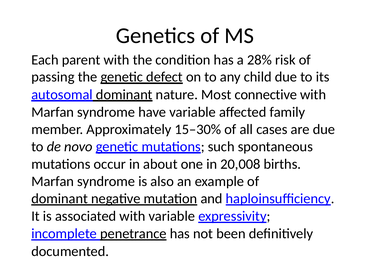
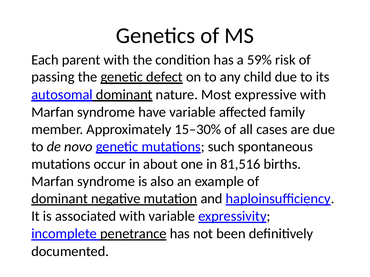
28%: 28% -> 59% (260, 60)
connective: connective -> expressive (266, 95)
20,008: 20,008 -> 81,516 (240, 164)
